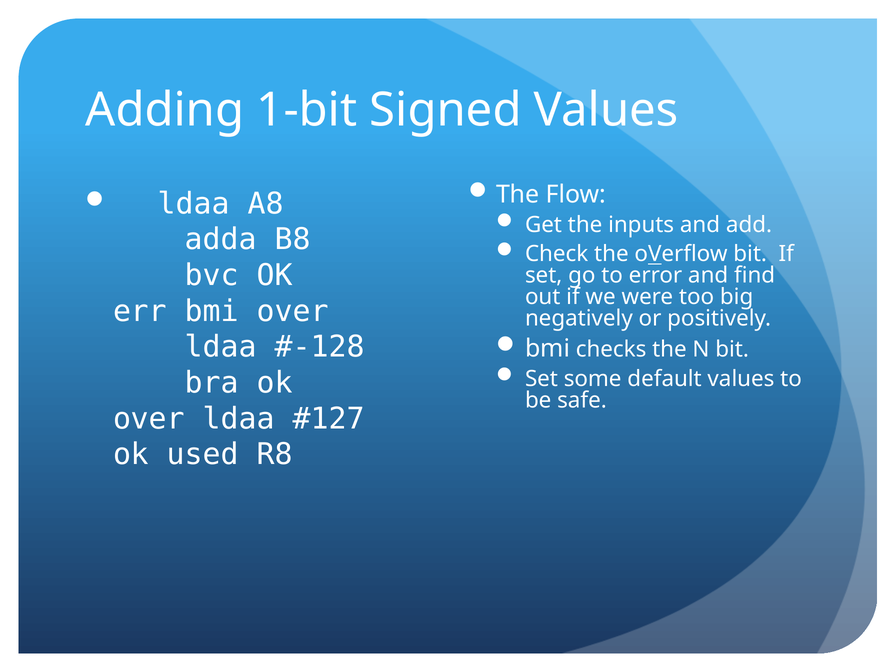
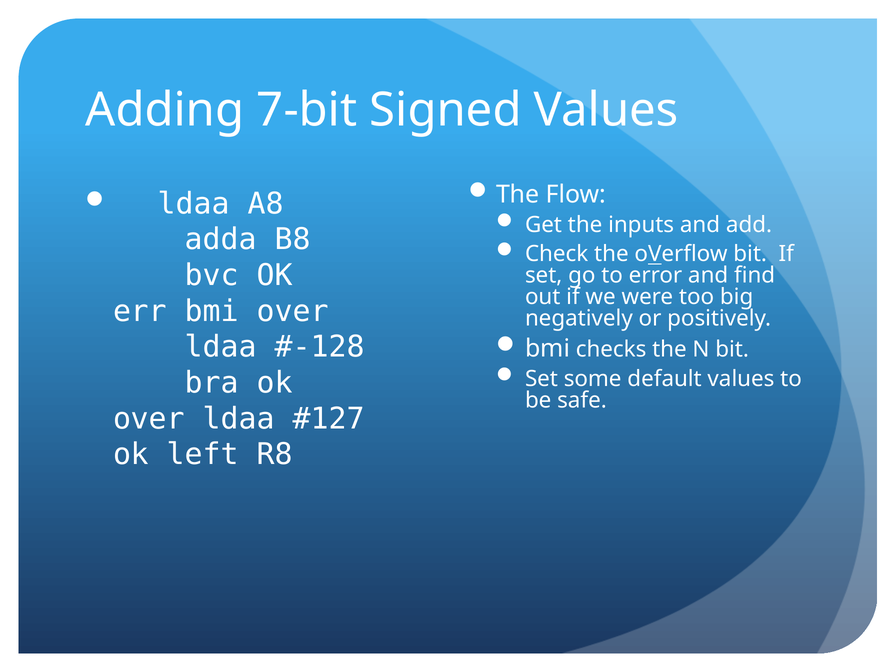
1-bit: 1-bit -> 7-bit (307, 110)
used: used -> left (203, 455)
